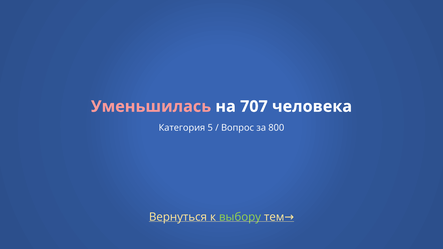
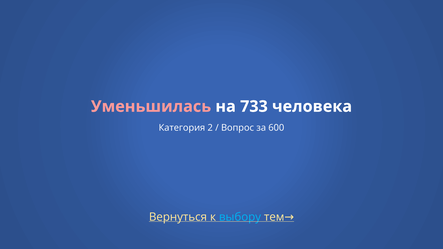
707: 707 -> 733 (254, 107)
5: 5 -> 2 (210, 128)
800: 800 -> 600 (276, 128)
выбору colour: light green -> light blue (240, 217)
